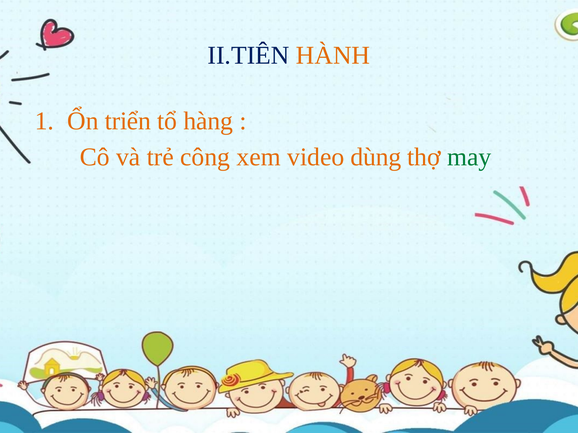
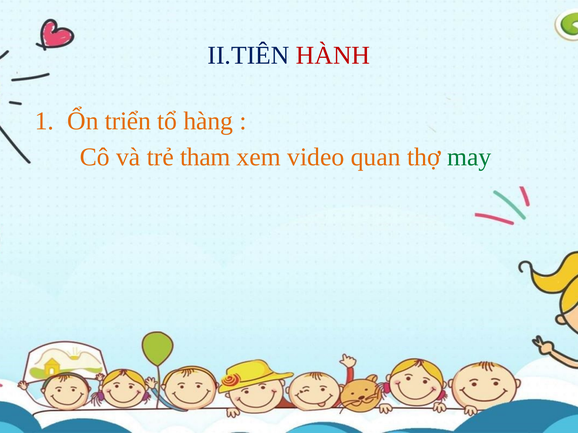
HÀNH colour: orange -> red (333, 55)
công: công -> tham (205, 157)
dùng: dùng -> quan (376, 157)
